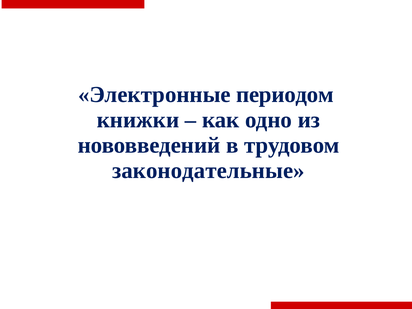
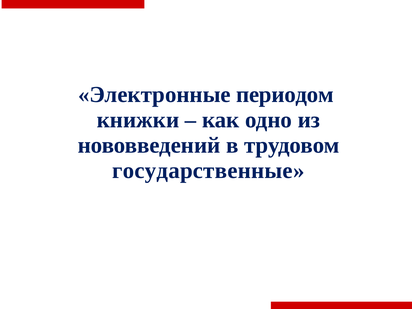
законодательные: законодательные -> государственные (208, 171)
